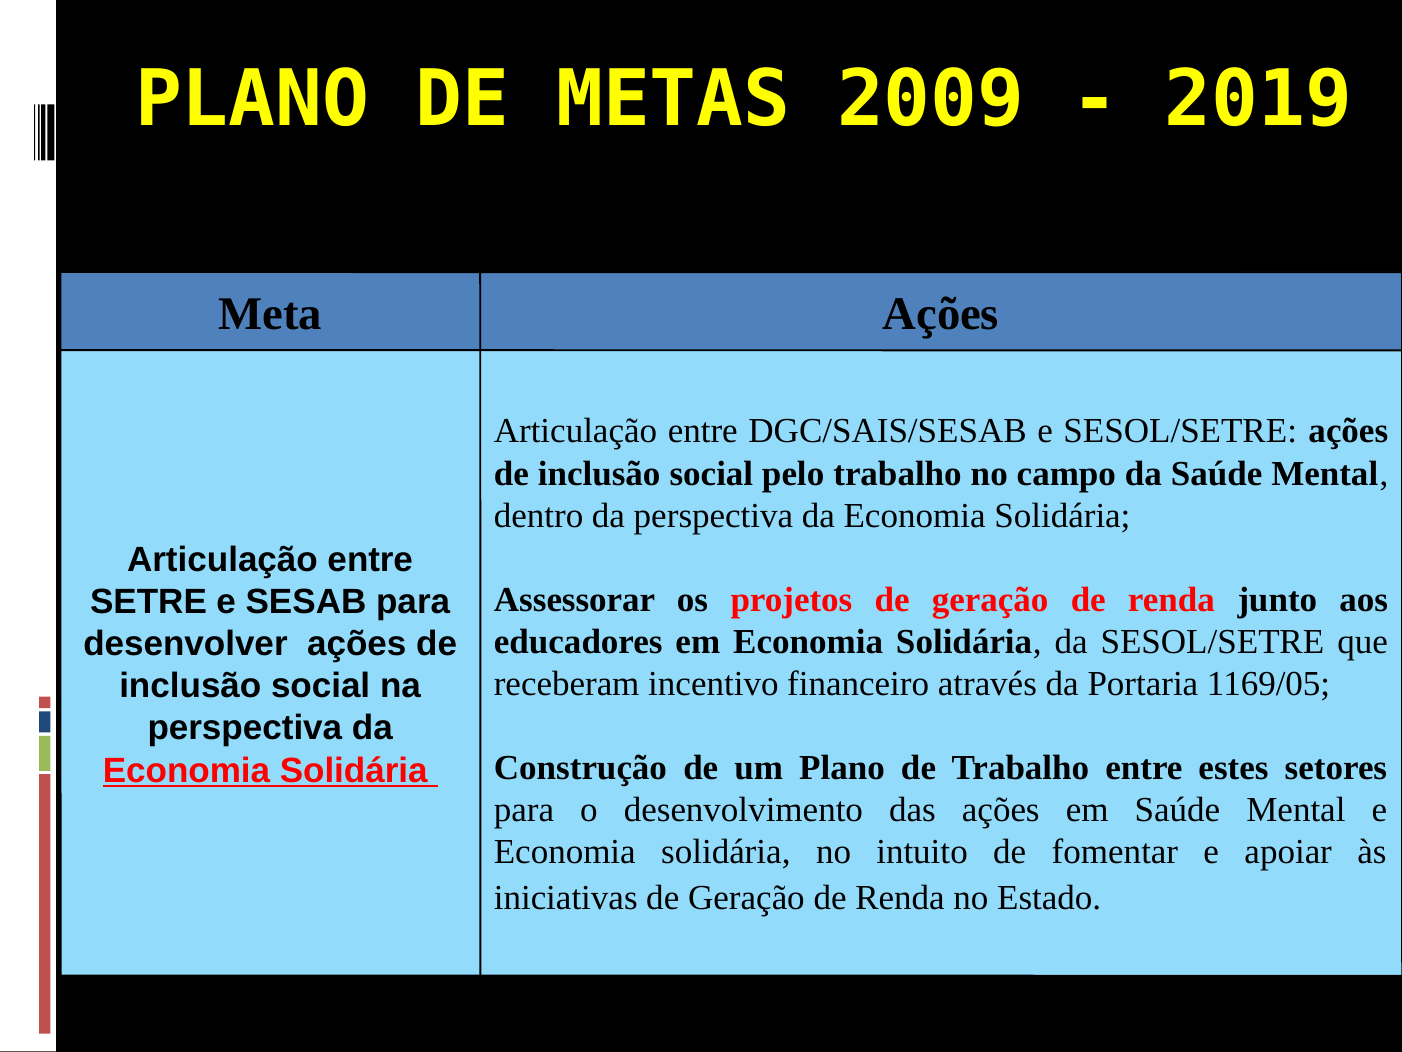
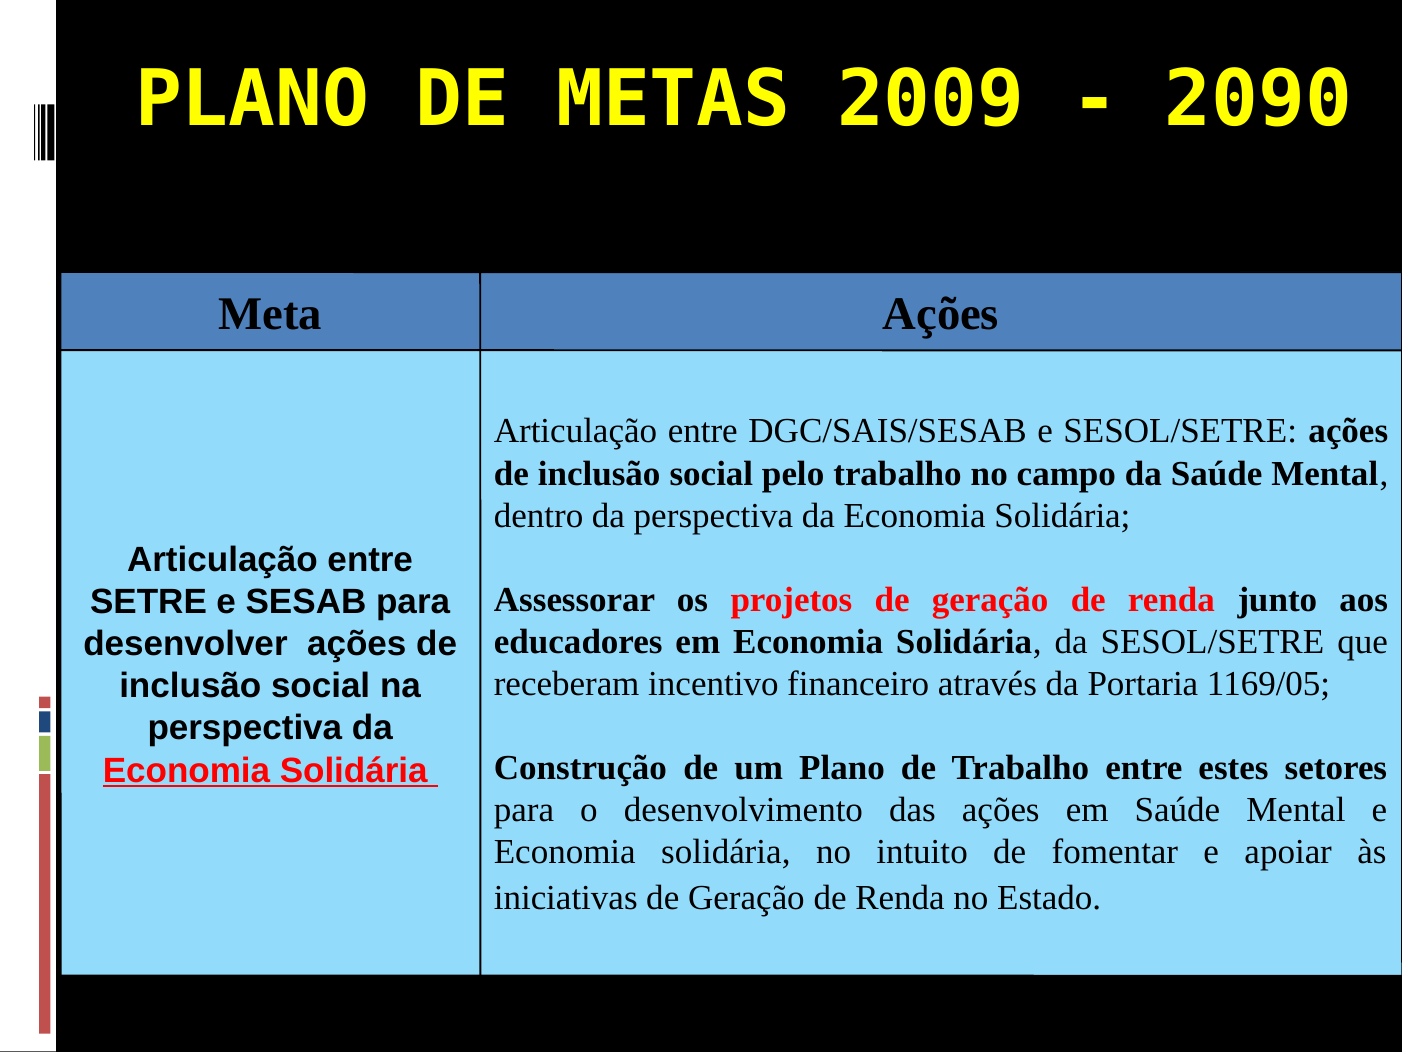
2019: 2019 -> 2090 (1259, 99)
